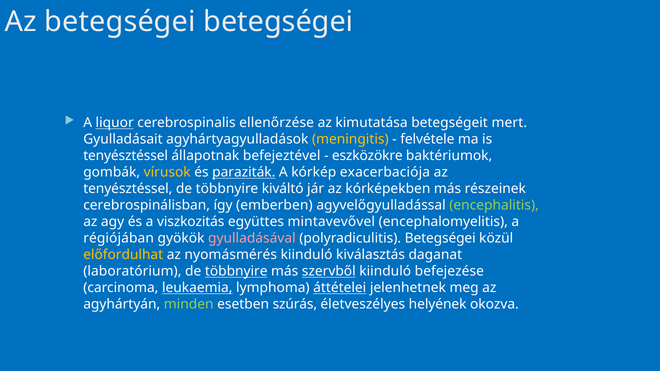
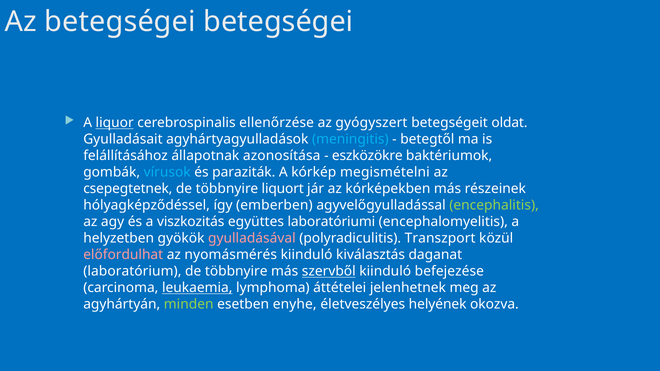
kimutatása: kimutatása -> gyógyszert (371, 123)
mert: mert -> oldat (509, 123)
meningitis colour: yellow -> light blue (350, 139)
felvétele: felvétele -> betegtől (427, 139)
tenyésztéssel: tenyésztéssel -> felállításához (126, 156)
befejeztével: befejeztével -> azonosítása (282, 156)
vírusok colour: yellow -> light blue (167, 172)
paraziták underline: present -> none (244, 172)
exacerbaciója: exacerbaciója -> megismételni (385, 172)
tenyésztéssel: tenyésztéssel -> csepegtetnek (128, 189)
kiváltó: kiváltó -> liquort (283, 189)
cerebrospinálisban: cerebrospinálisban -> hólyagképződéssel (147, 205)
mintavevővel: mintavevővel -> laboratóriumi (331, 222)
régiójában: régiójában -> helyzetben (119, 239)
polyradiculitis Betegségei: Betegségei -> Transzport (440, 239)
előfordulhat colour: yellow -> pink (123, 255)
többnyire underline: present -> none (236, 272)
áttételei underline: present -> none (340, 288)
szúrás: szúrás -> enyhe (295, 305)
